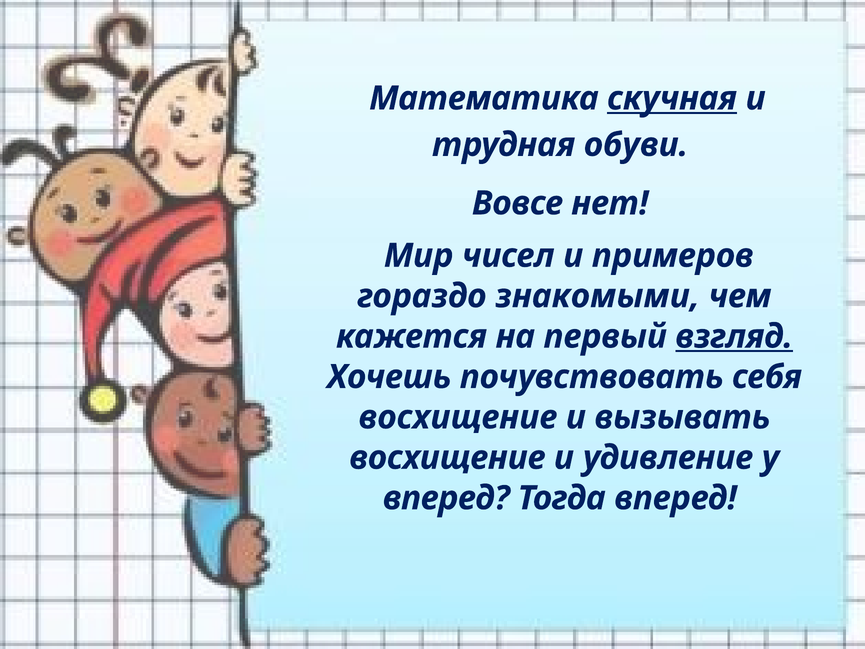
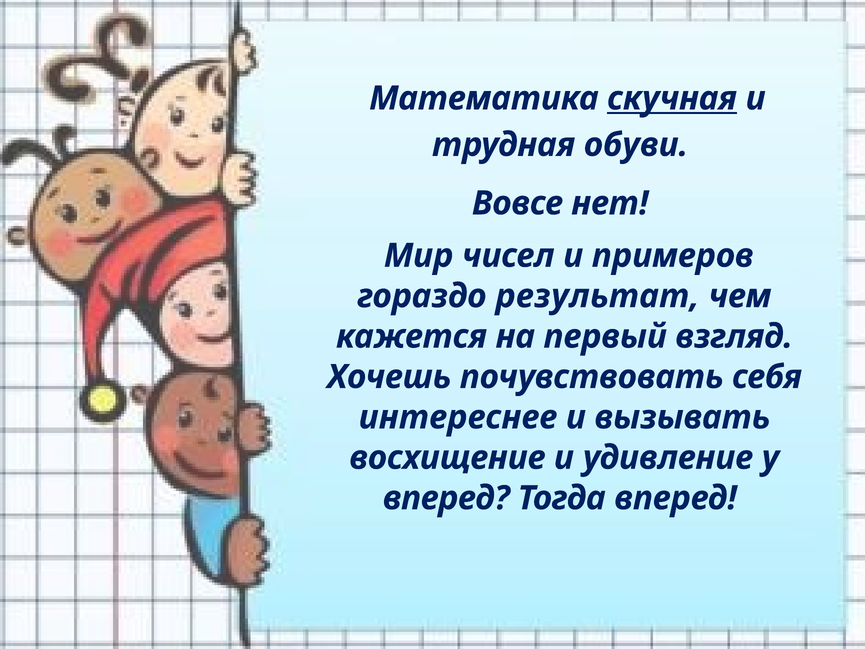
знакомыми: знакомыми -> результат (597, 296)
взгляд underline: present -> none (734, 336)
восхищение: восхищение -> интереснее (458, 417)
